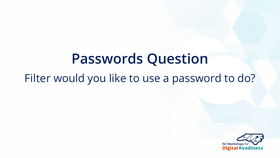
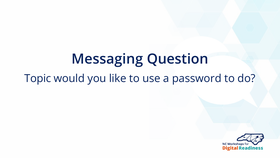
Passwords: Passwords -> Messaging (107, 59)
Filter: Filter -> Topic (38, 78)
